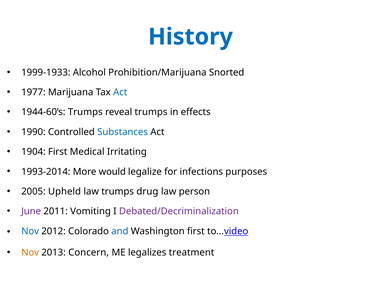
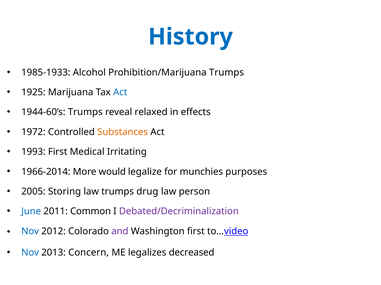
1999-1933: 1999-1933 -> 1985-1933 (46, 73)
Prohibition/Marijuana Snorted: Snorted -> Trumps (227, 73)
1977: 1977 -> 1925 (33, 93)
reveal trumps: trumps -> relaxed (151, 112)
1990: 1990 -> 1972 (33, 132)
Substances colour: blue -> orange (123, 132)
1904: 1904 -> 1993 (33, 152)
1993-2014: 1993-2014 -> 1966-2014 (46, 172)
infections: infections -> munchies (201, 172)
Upheld: Upheld -> Storing (65, 192)
June colour: purple -> blue (31, 212)
Vomiting: Vomiting -> Common (91, 212)
and colour: blue -> purple (120, 232)
Nov colour: orange -> blue (30, 253)
treatment: treatment -> decreased (192, 253)
